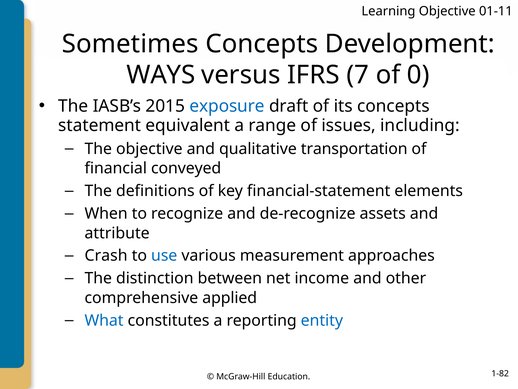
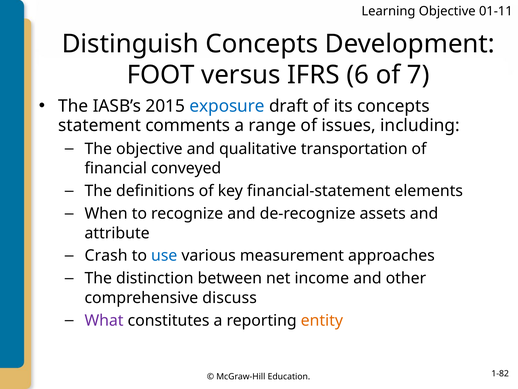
Sometimes: Sometimes -> Distinguish (130, 44)
WAYS: WAYS -> FOOT (161, 75)
7: 7 -> 6 (358, 75)
0: 0 -> 7 (418, 75)
equivalent: equivalent -> comments (188, 125)
applied: applied -> discuss (230, 297)
What colour: blue -> purple (104, 320)
entity colour: blue -> orange (322, 320)
